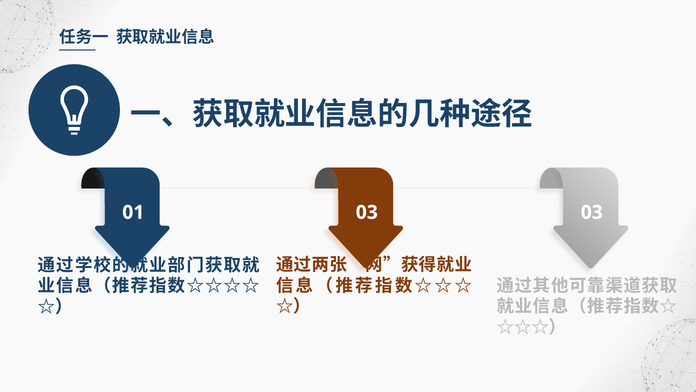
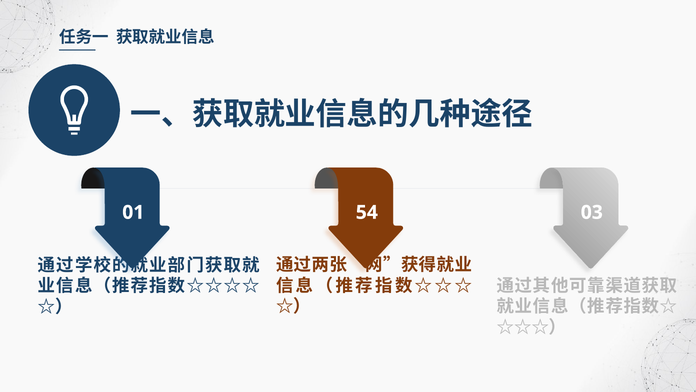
01 03: 03 -> 54 (367, 212)
